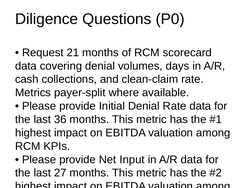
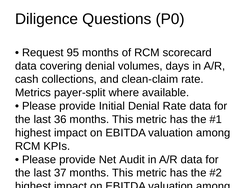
21: 21 -> 95 (73, 53)
Input: Input -> Audit (132, 160)
27: 27 -> 37 (60, 173)
